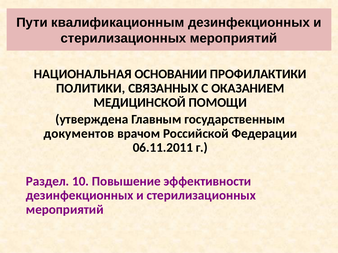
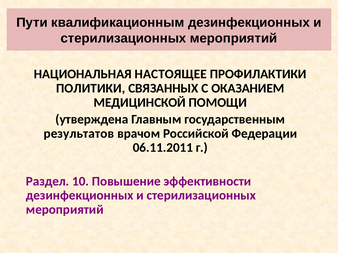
ОСНОВАНИИ: ОСНОВАНИИ -> НАСТОЯЩЕЕ (171, 74)
документов: документов -> результатов (79, 134)
